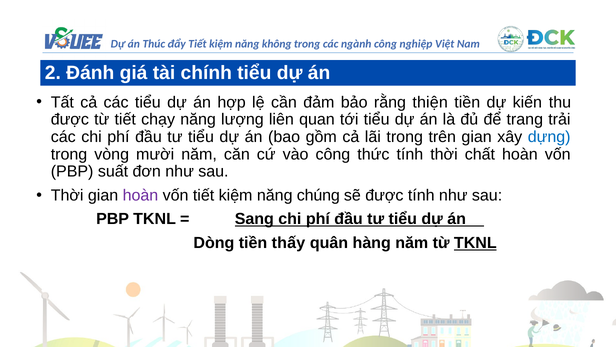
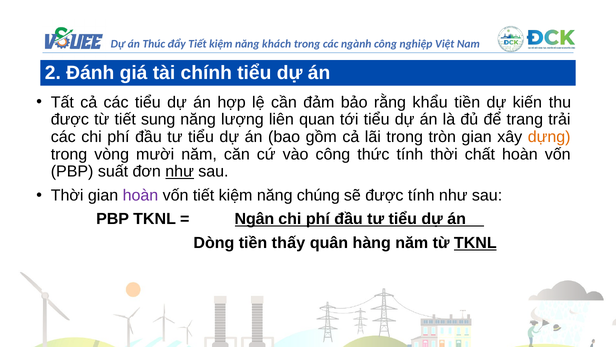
không: không -> khách (277, 44)
thiện: thiện -> khẩu (430, 102)
chạy: chạy -> sung (158, 119)
trên: trên -> tròn (442, 137)
dựng colour: blue -> orange (549, 137)
như underline: none -> present (180, 171)
Sang: Sang -> Ngân (254, 219)
